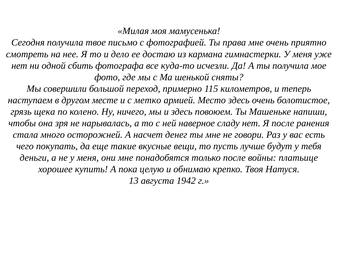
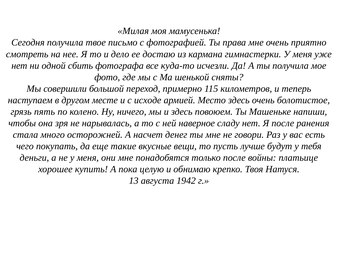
метко: метко -> исходе (148, 100)
щека: щека -> пять (45, 112)
